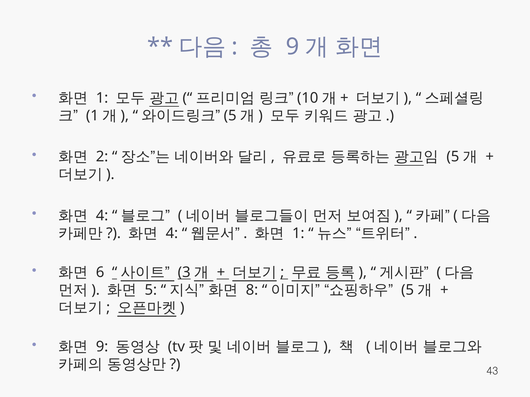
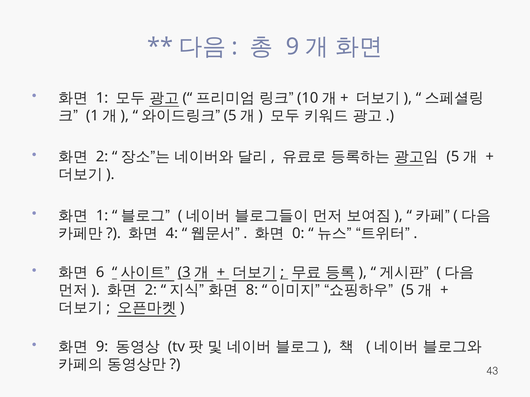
4: 4 -> 1 (102, 216)
1: 1 -> 0 (298, 233)
5: 5 -> 2 (151, 290)
